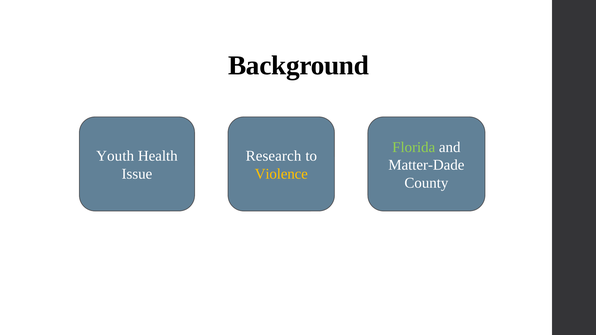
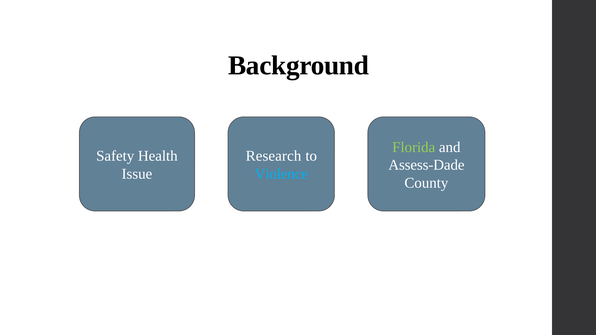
Youth: Youth -> Safety (115, 156)
Matter-Dade: Matter-Dade -> Assess-Dade (426, 165)
Violence colour: yellow -> light blue (281, 174)
